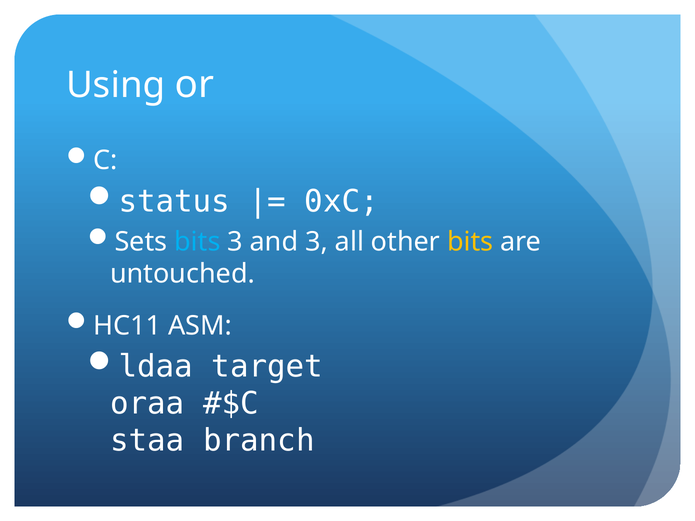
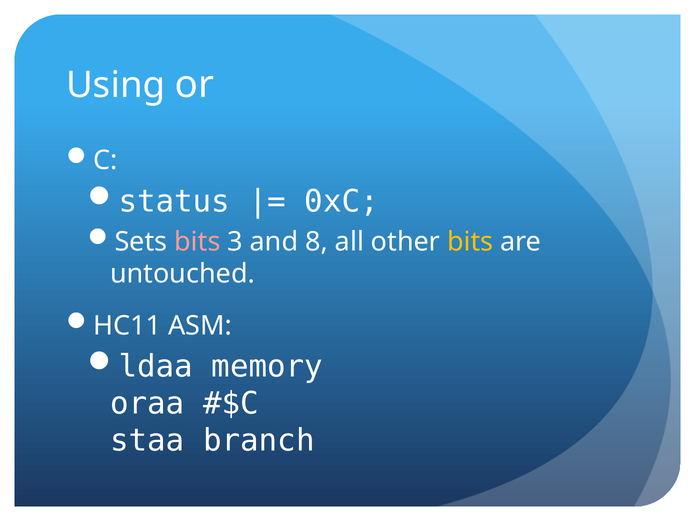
bits colour: light blue -> pink (197, 242)
and 3: 3 -> 8 (317, 242)
target: target -> memory (267, 367)
